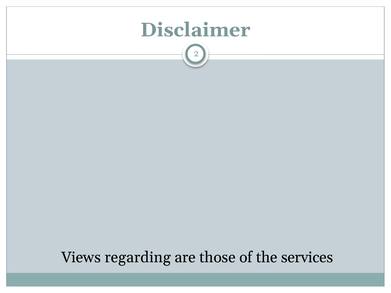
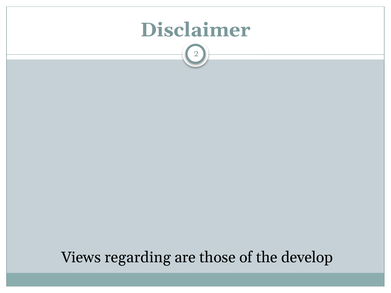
services: services -> develop (307, 258)
